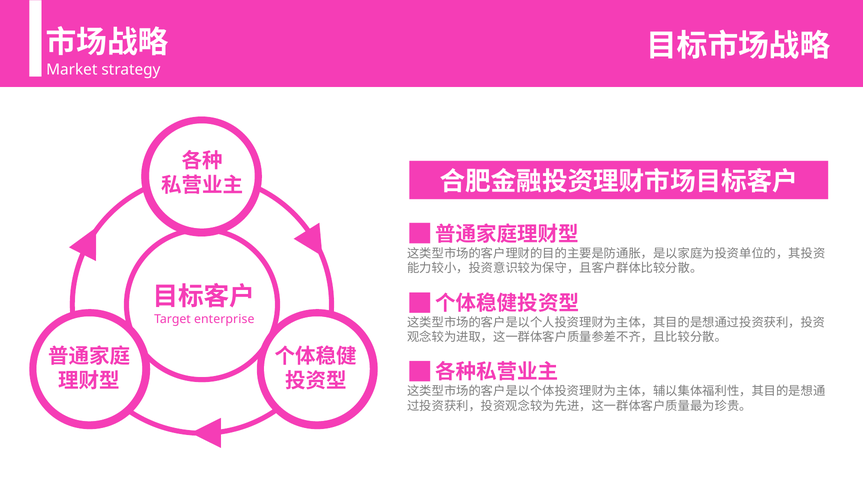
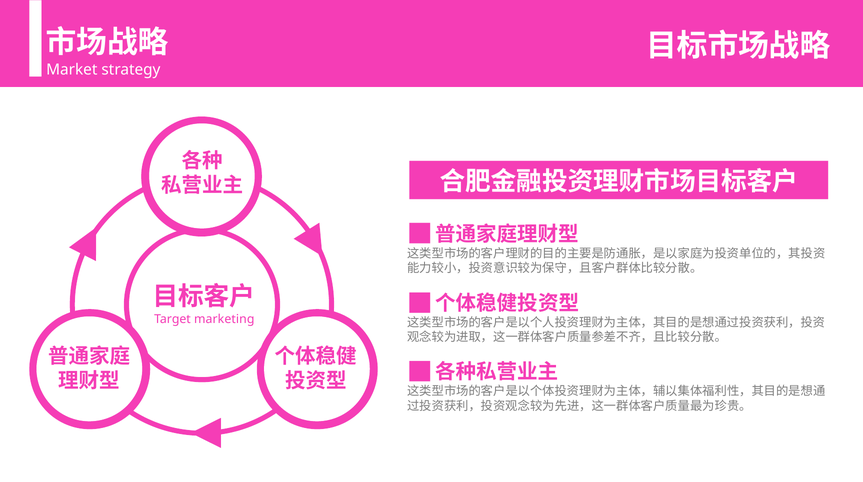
enterprise: enterprise -> marketing (224, 320)
